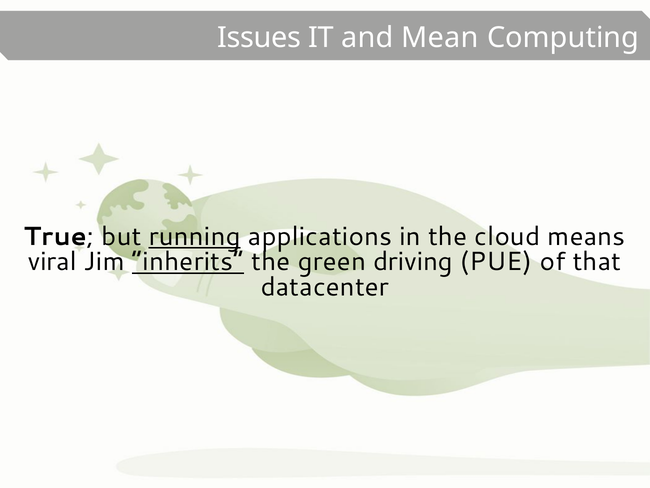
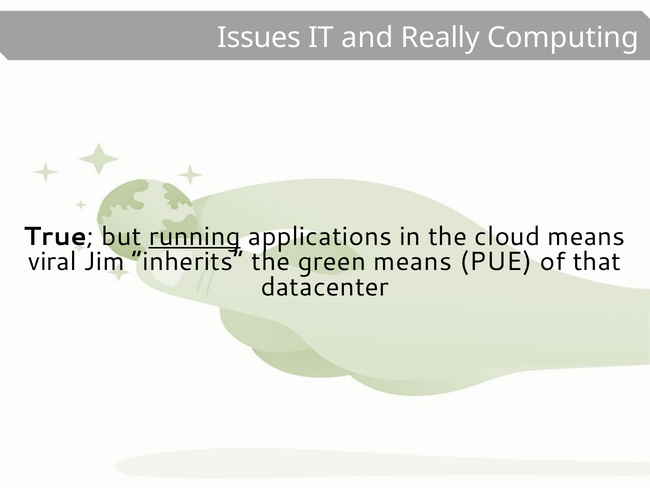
Mean: Mean -> Really (440, 37)
inherits underline: present -> none (188, 262)
green driving: driving -> means (413, 262)
